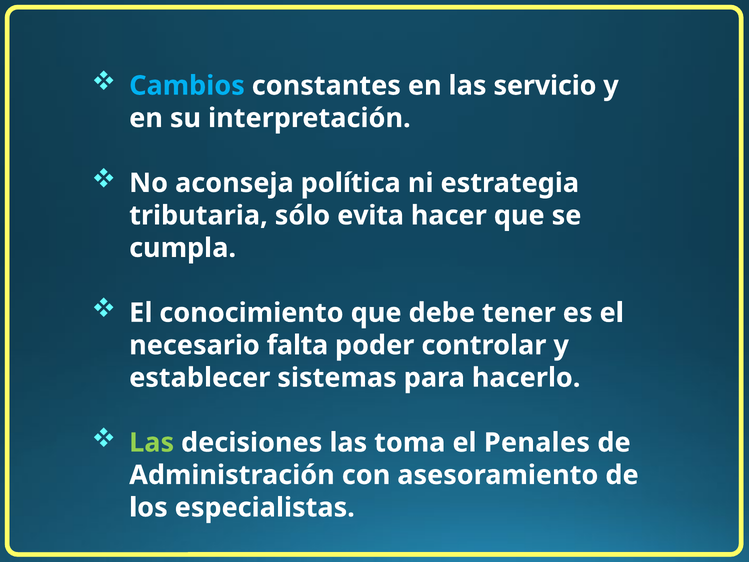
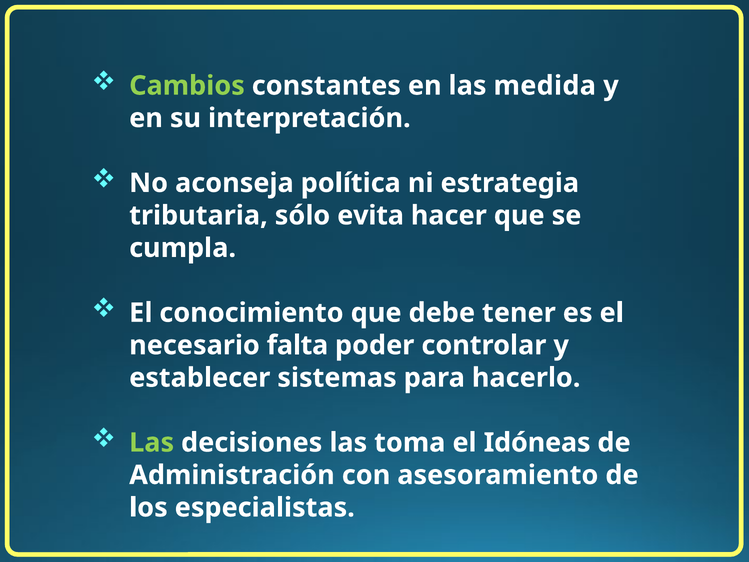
Cambios colour: light blue -> light green (187, 86)
servicio: servicio -> medida (545, 86)
Penales: Penales -> Idóneas (537, 442)
